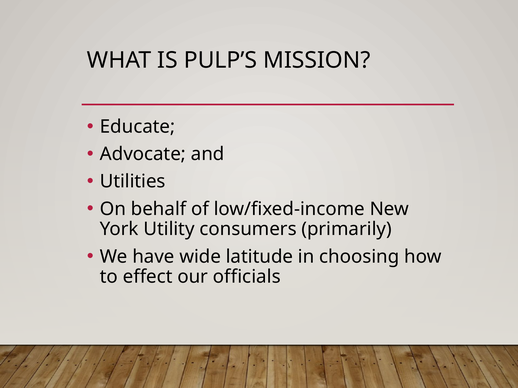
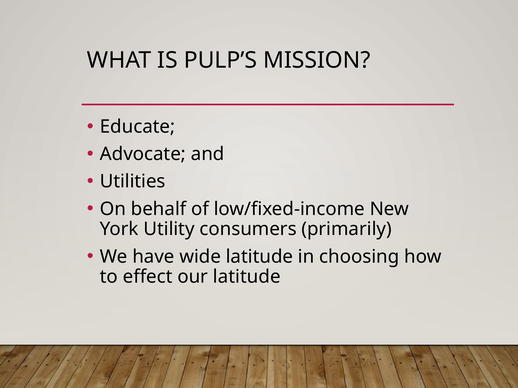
our officials: officials -> latitude (247, 277)
